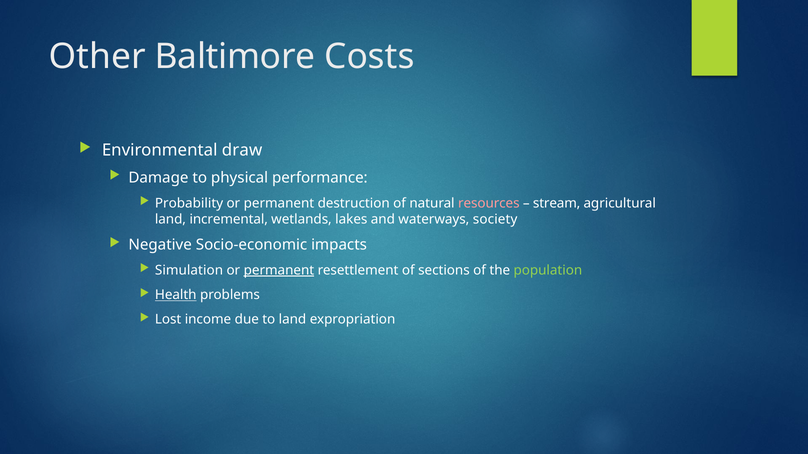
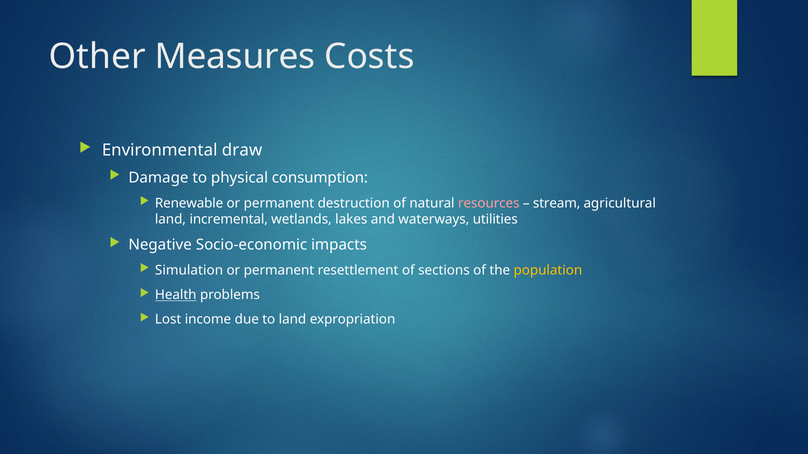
Baltimore: Baltimore -> Measures (235, 57)
performance: performance -> consumption (320, 178)
Probability: Probability -> Renewable (189, 203)
society: society -> utilities (495, 219)
permanent underline: present -> none (279, 271)
population colour: light green -> yellow (548, 271)
